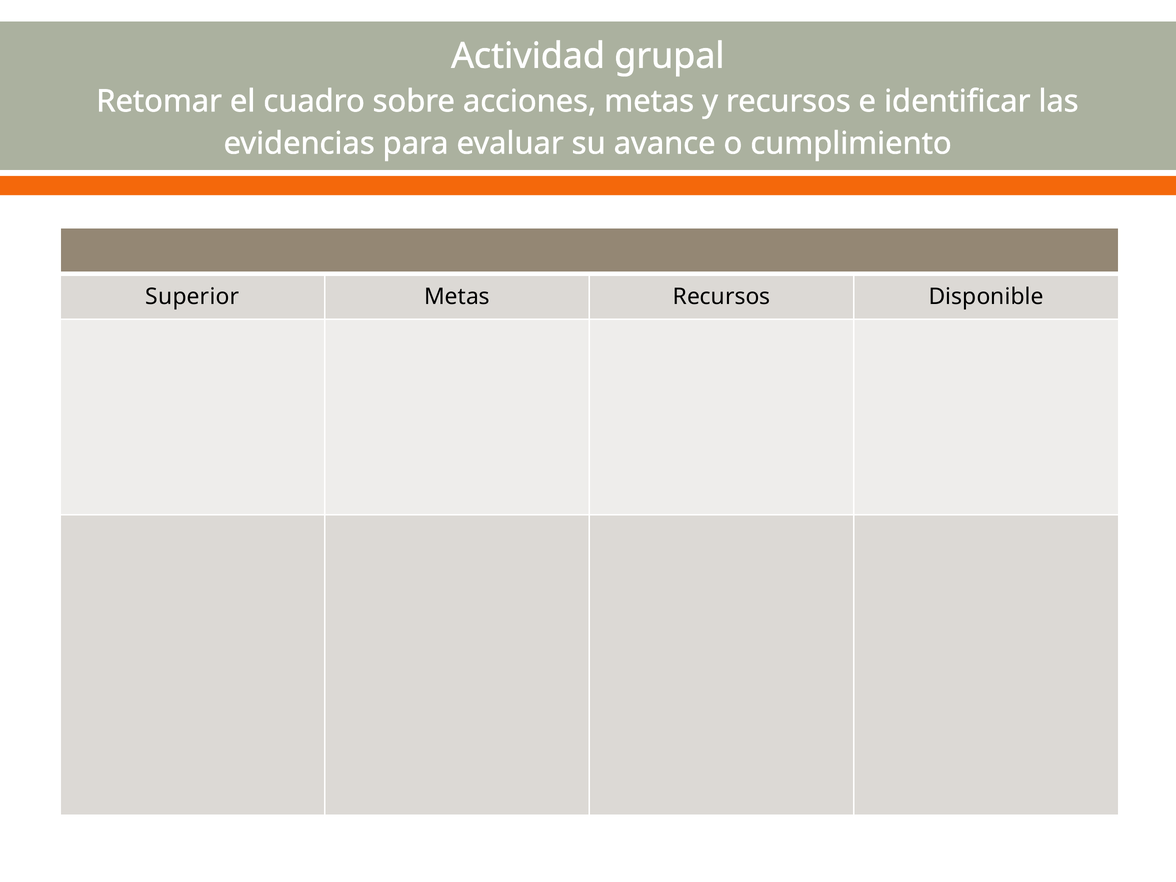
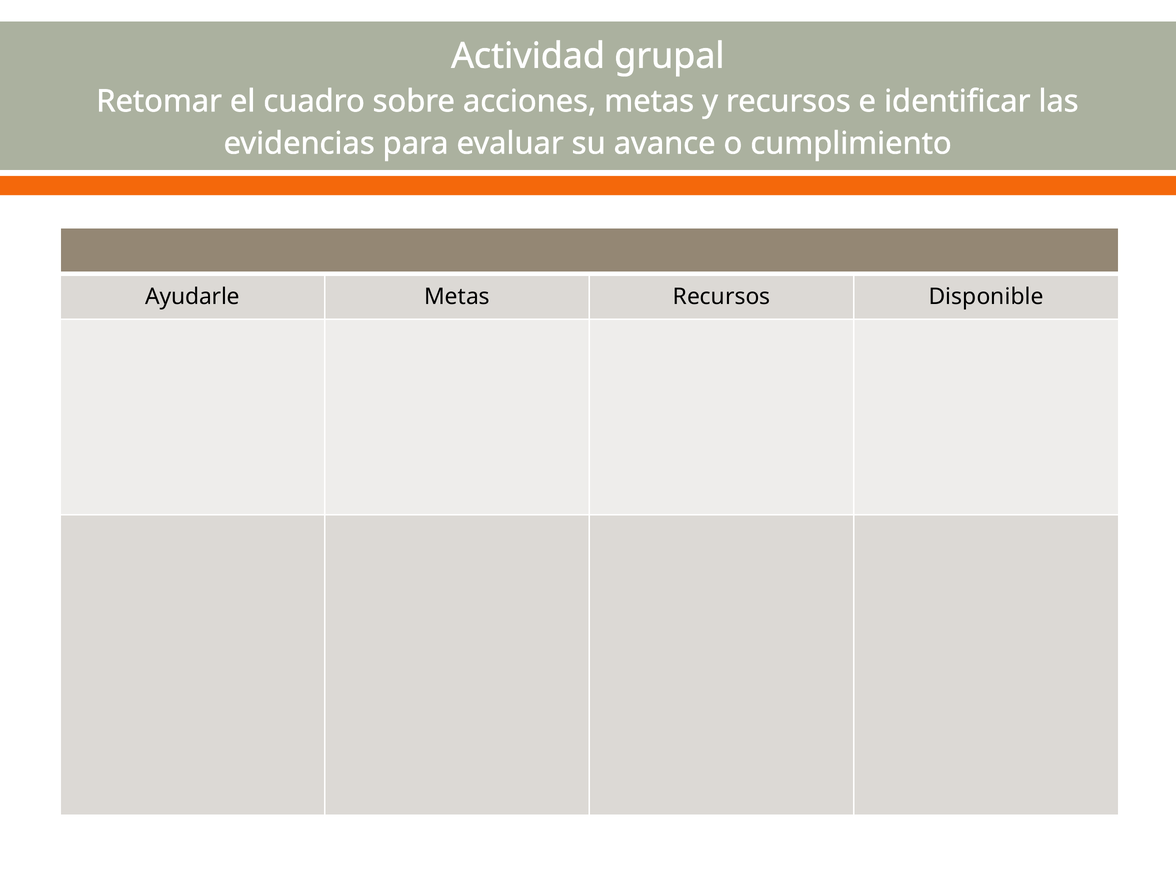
Superior: Superior -> Ayudarle (193, 296)
